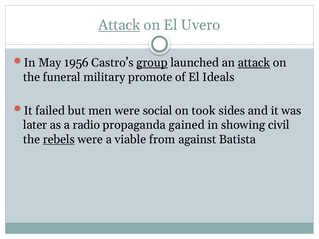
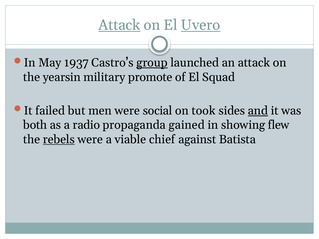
Uvero underline: none -> present (201, 25)
1956: 1956 -> 1937 (76, 63)
attack underline: present -> none (254, 63)
funeral: funeral -> yearsin (62, 77)
Ideals: Ideals -> Squad (219, 77)
and underline: none -> present (258, 111)
later: later -> both (35, 125)
civil: civil -> flew (279, 125)
from: from -> chief (162, 139)
